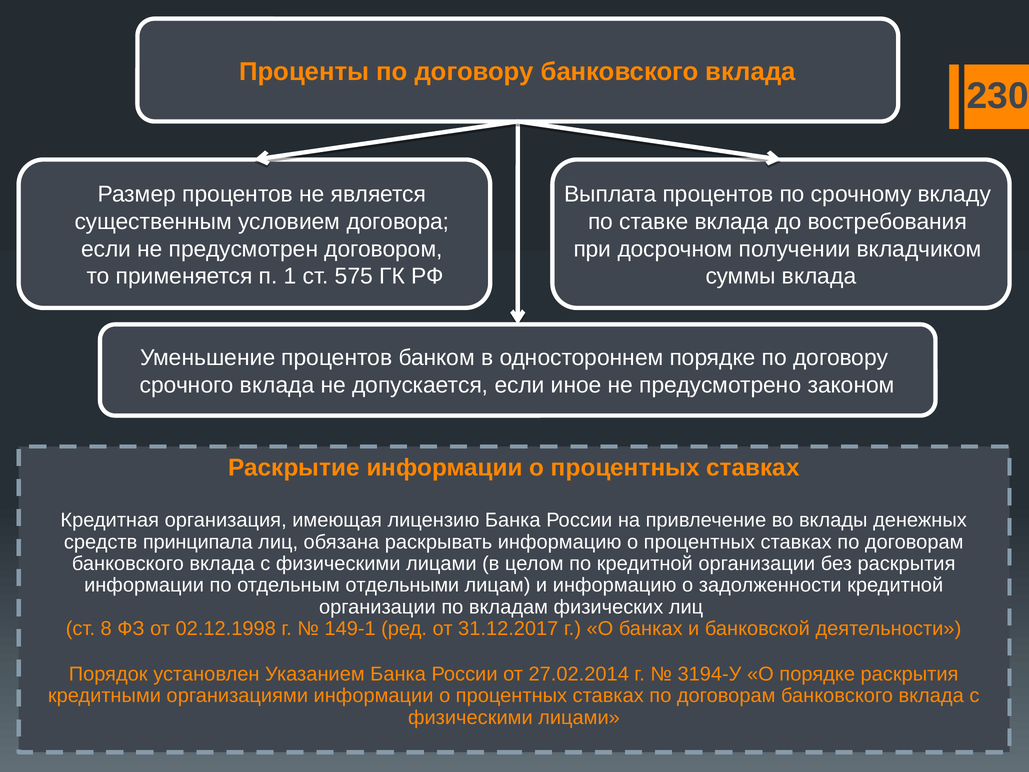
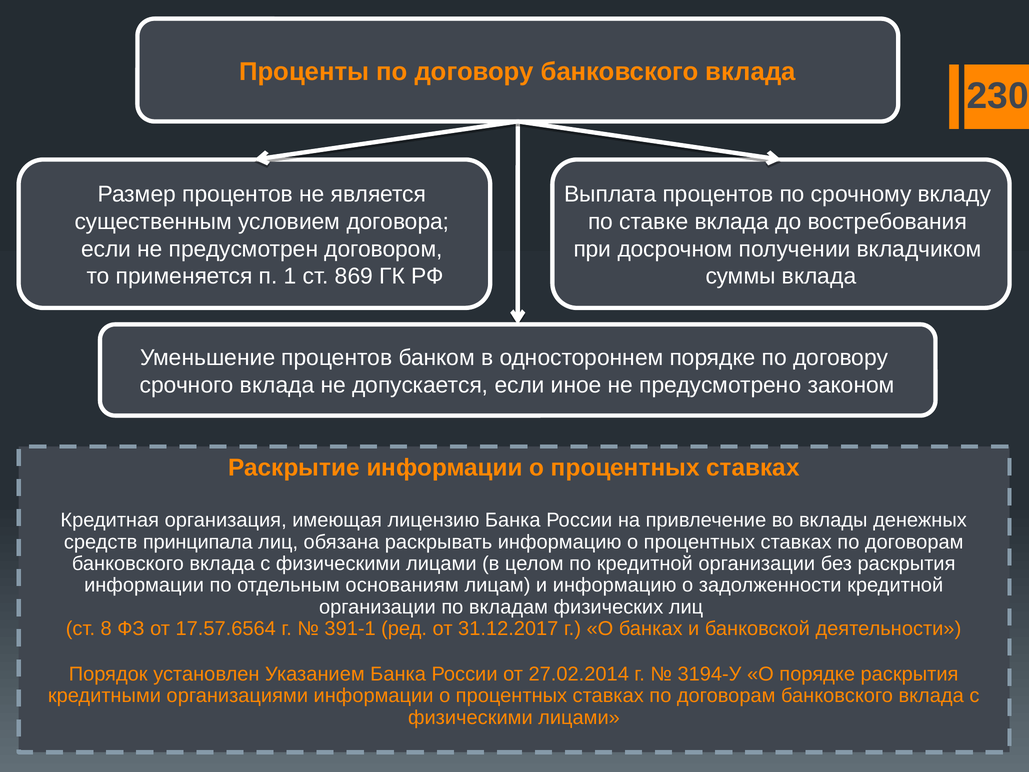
575: 575 -> 869 (354, 276)
отдельными: отдельными -> основаниям (402, 585)
02.12.1998: 02.12.1998 -> 17.57.6564 (226, 628)
149-1: 149-1 -> 391-1 (350, 628)
